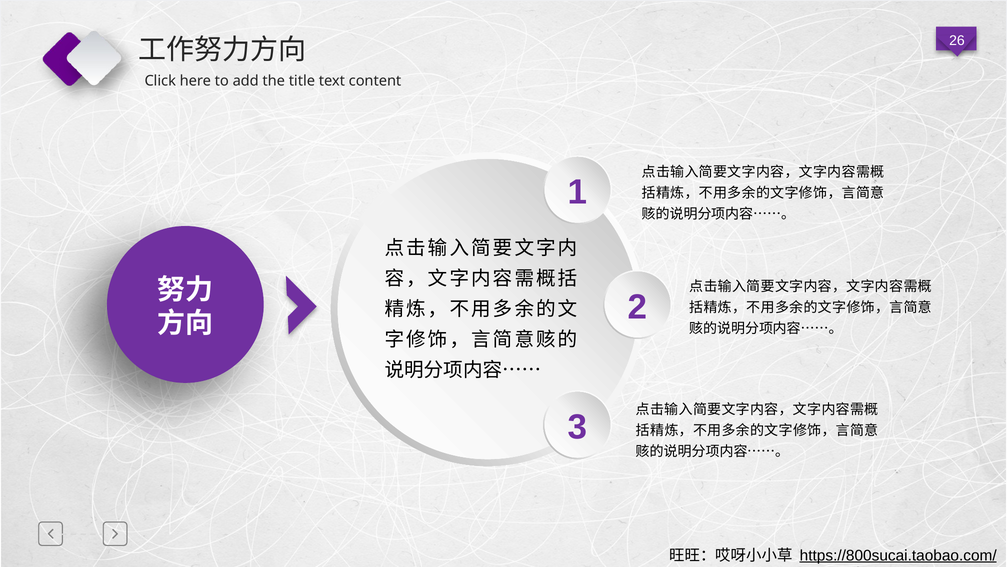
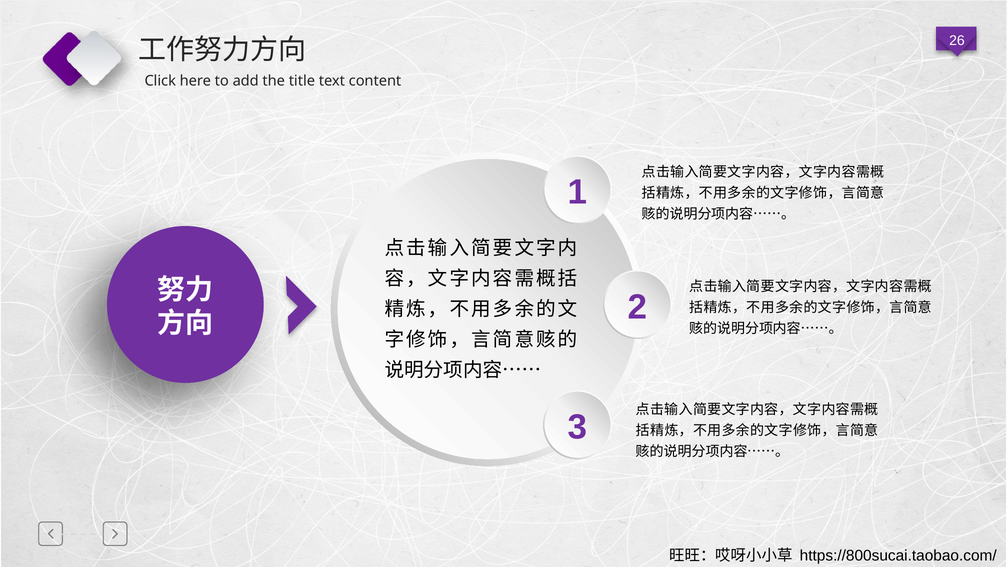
https://800sucai.taobao.com/ underline: present -> none (898, 555)
